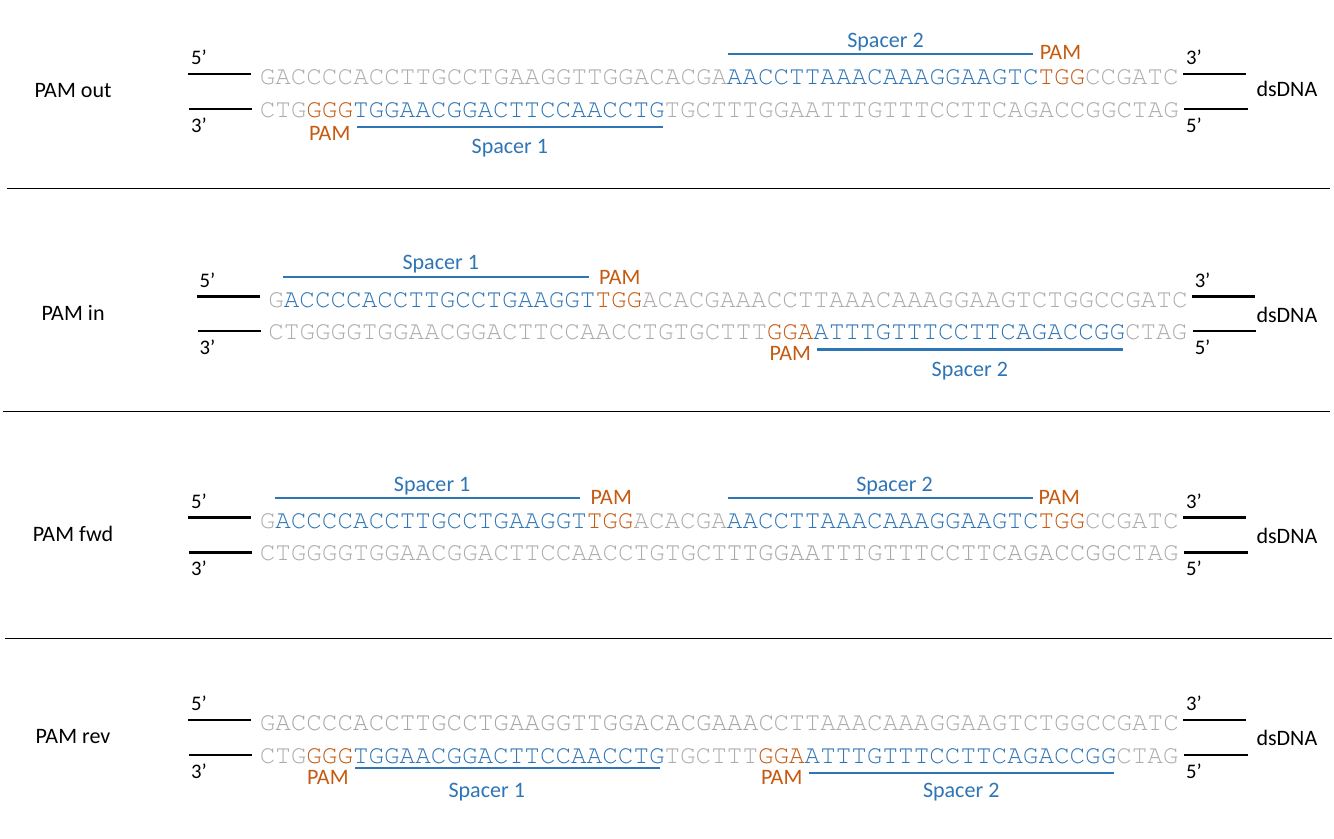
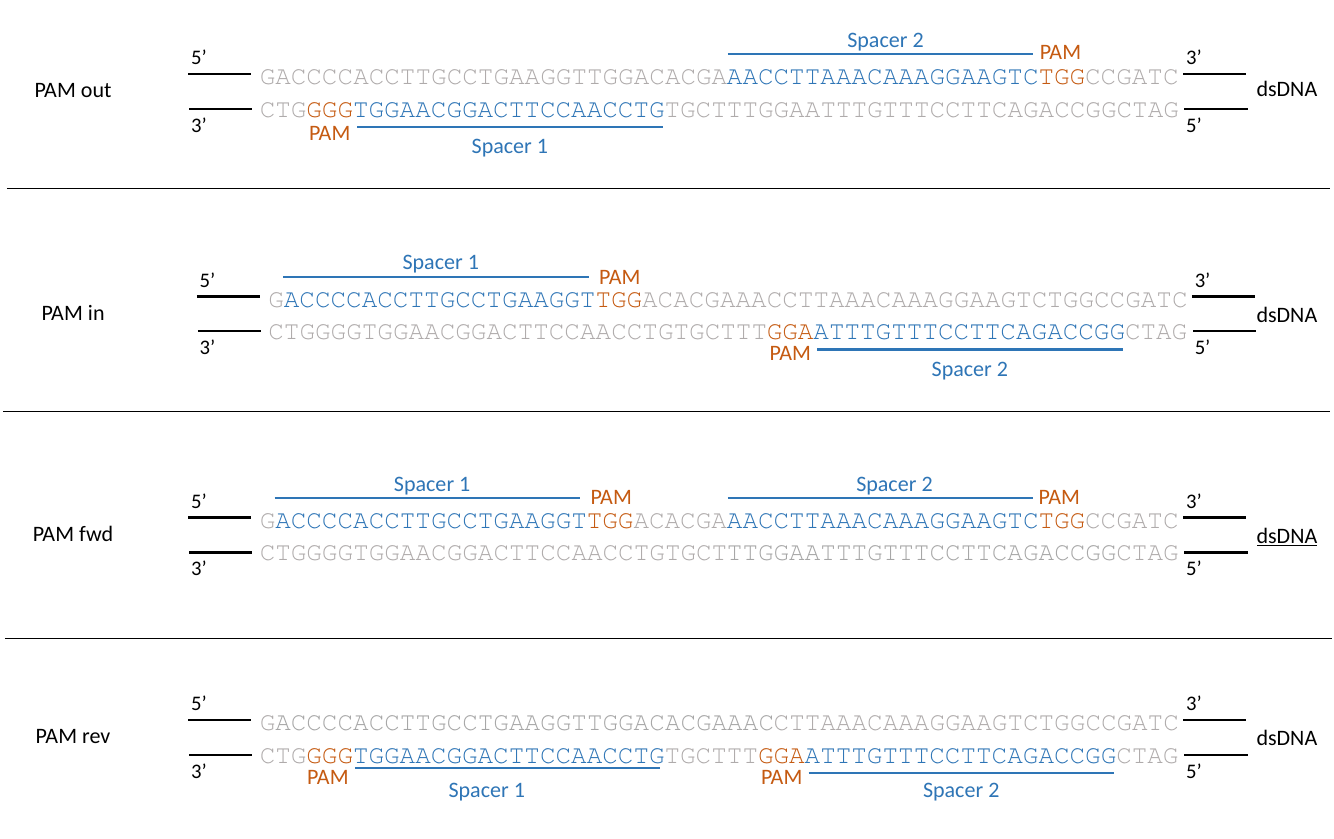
dsDNA underline: none -> present (1287, 537)
